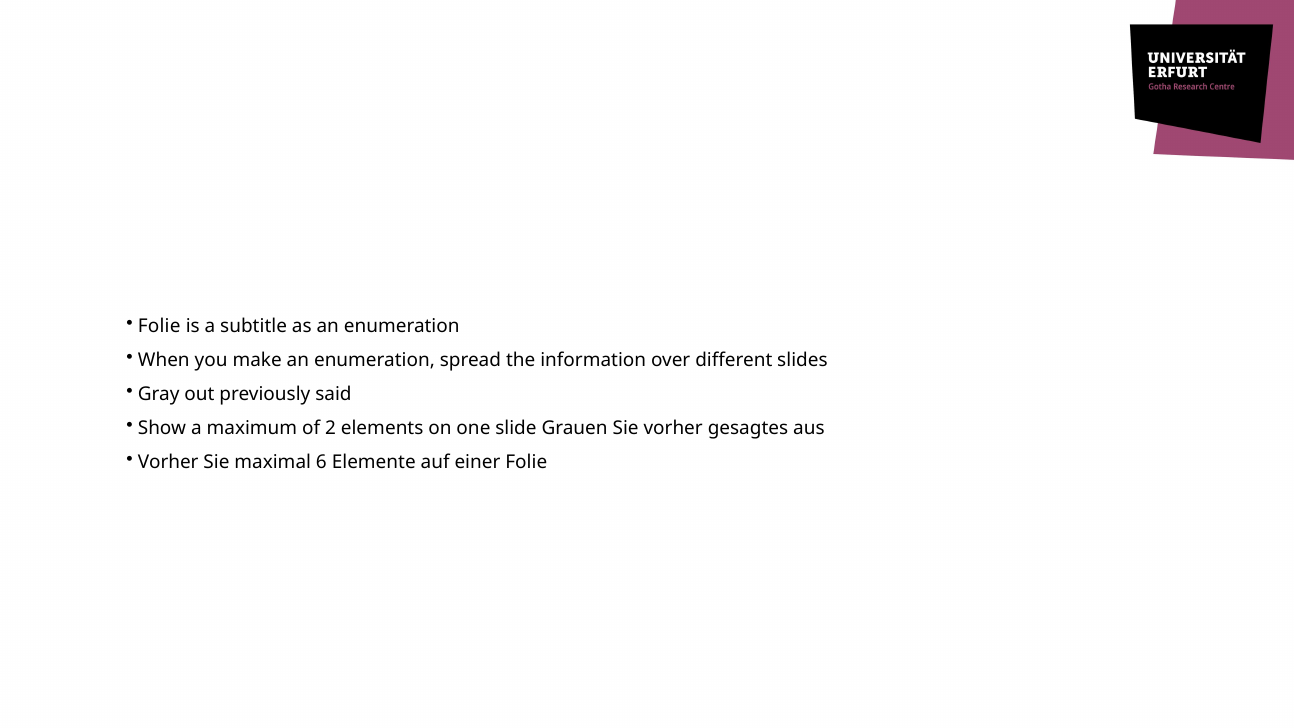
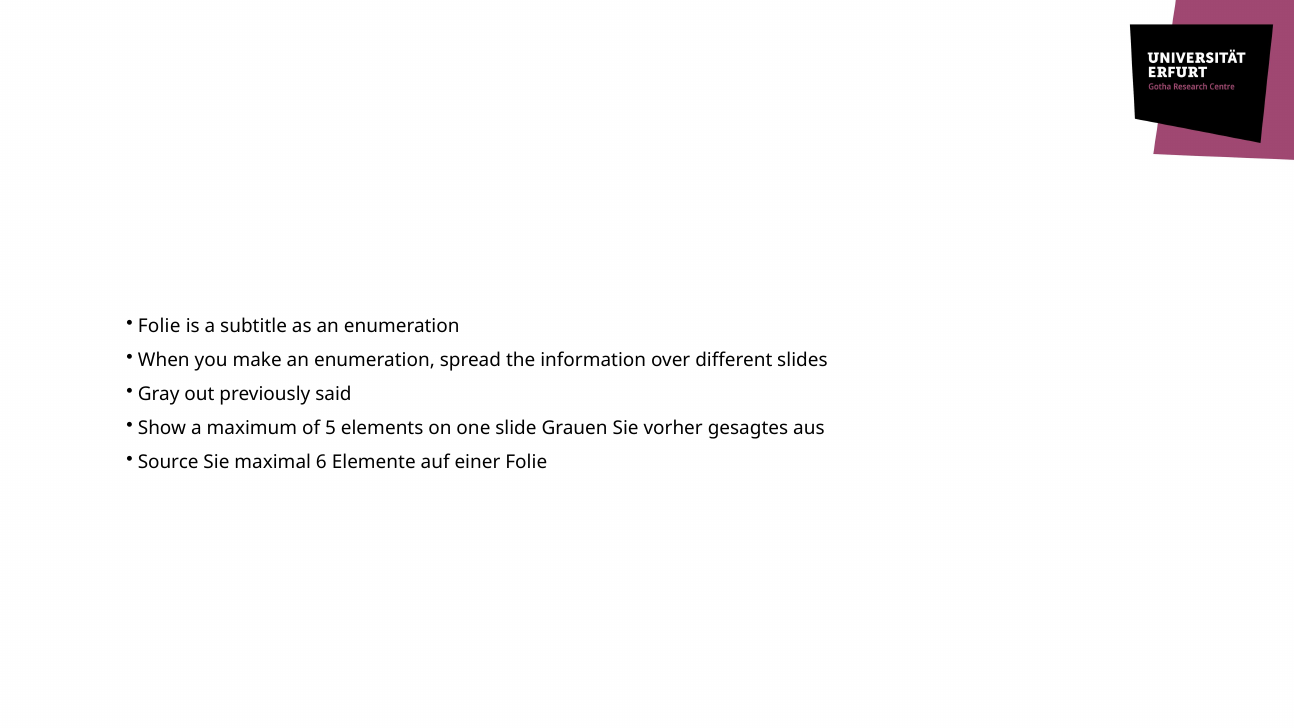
2: 2 -> 5 (331, 428)
Vorher: Vorher -> Source (168, 463)
